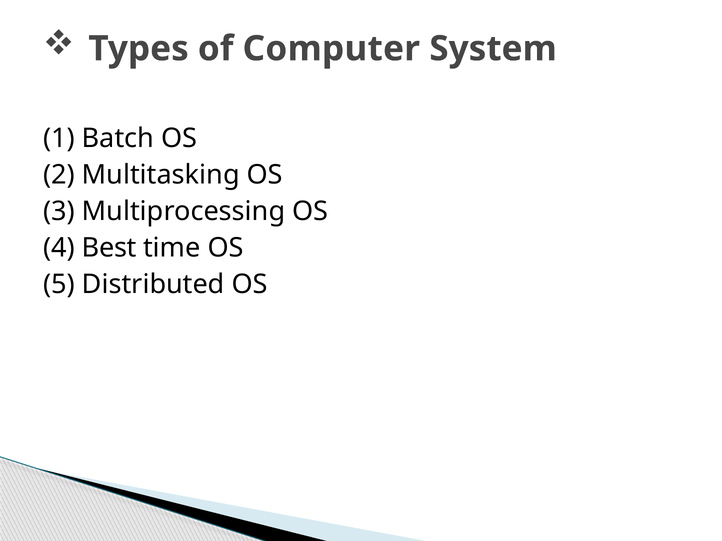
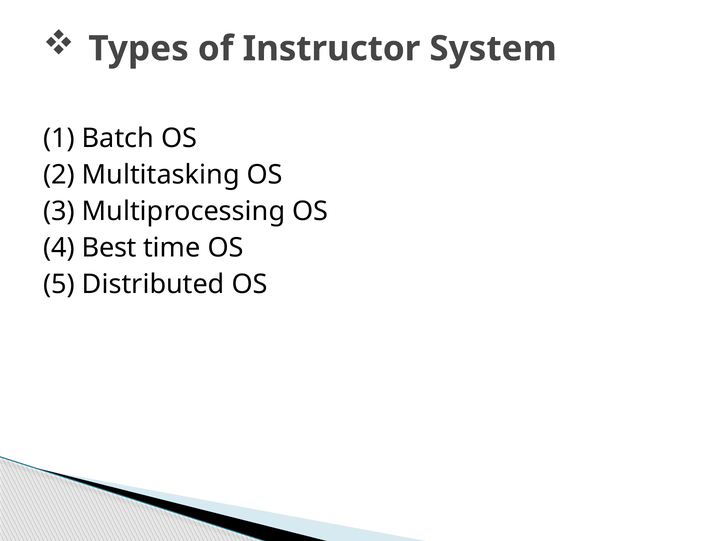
Computer: Computer -> Instructor (331, 49)
